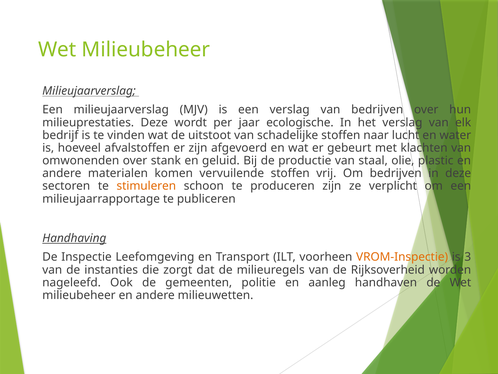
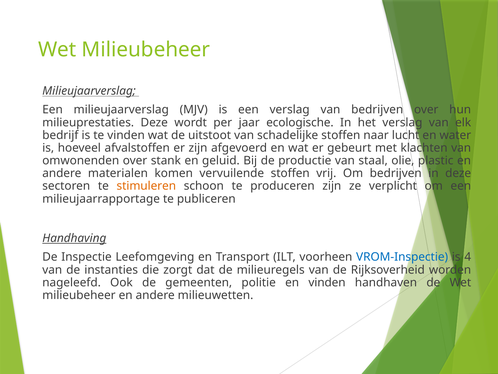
VROM-Inspectie colour: orange -> blue (402, 257)
3: 3 -> 4 (468, 257)
en aanleg: aanleg -> vinden (327, 282)
